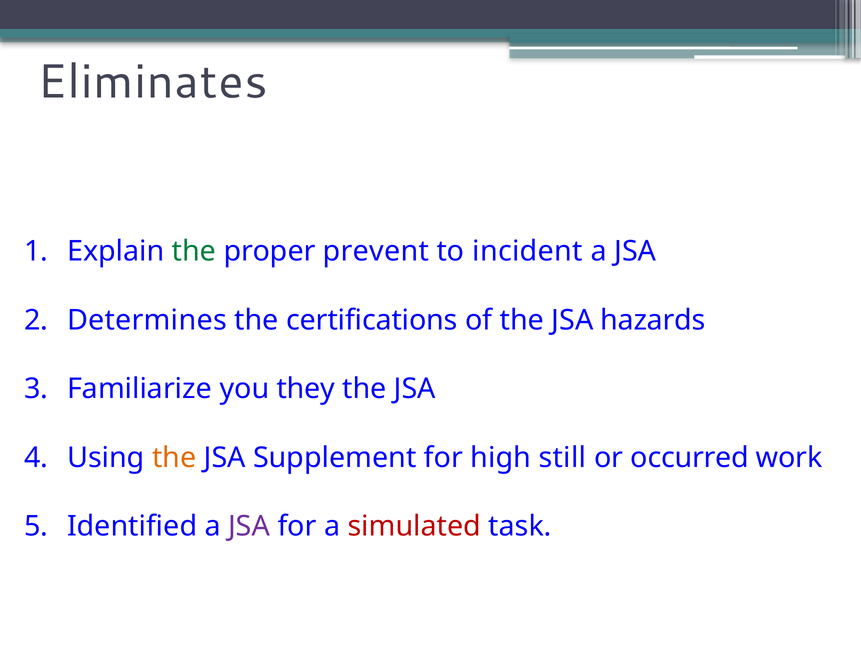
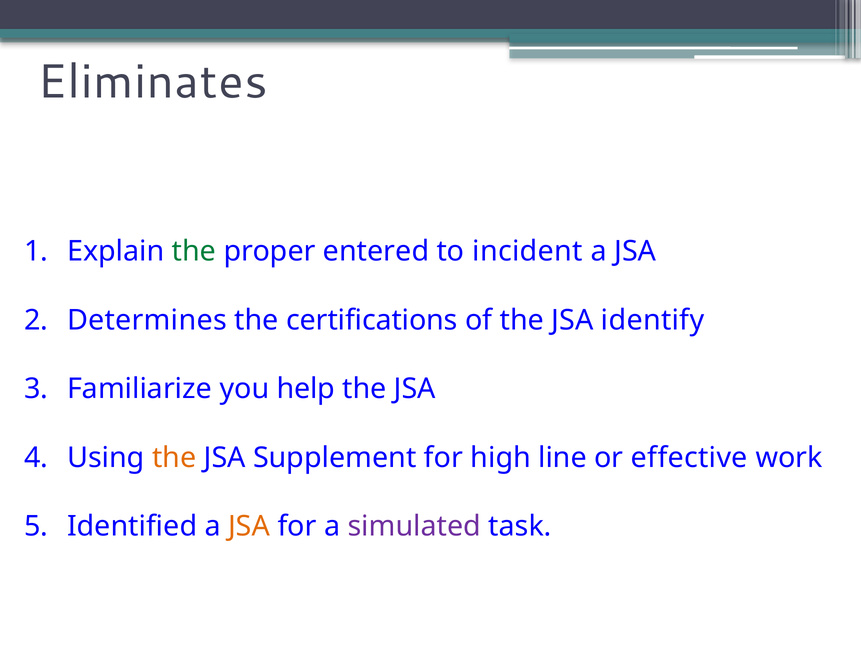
prevent: prevent -> entered (376, 252)
hazards: hazards -> identify (653, 320)
they: they -> help (306, 389)
still: still -> line (563, 458)
occurred: occurred -> effective (689, 458)
JSA colour: purple -> orange (249, 527)
simulated colour: red -> purple (414, 527)
